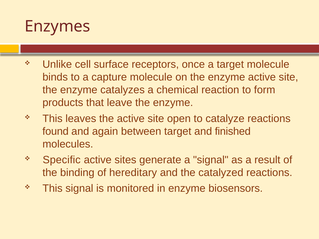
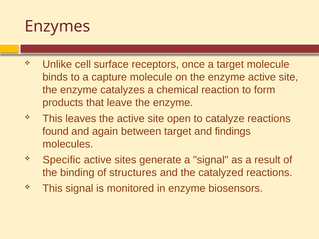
finished: finished -> findings (233, 131)
hereditary: hereditary -> structures (133, 173)
